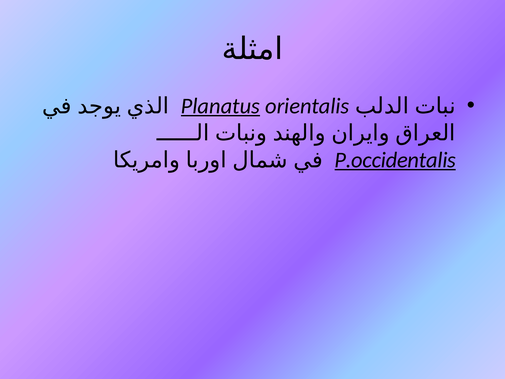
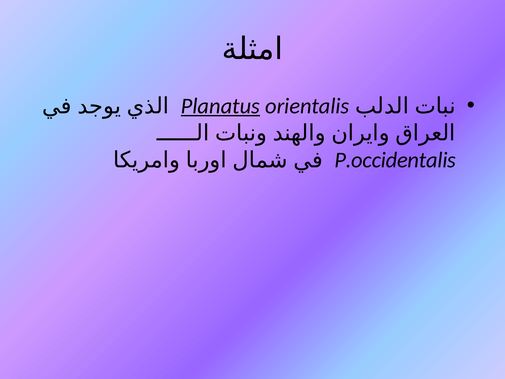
P.occidentalis underline: present -> none (395, 160)
